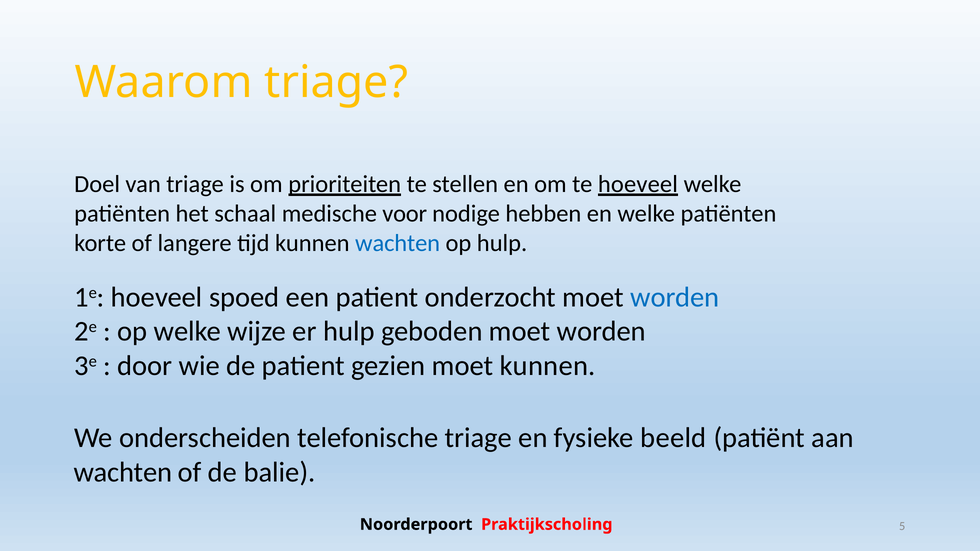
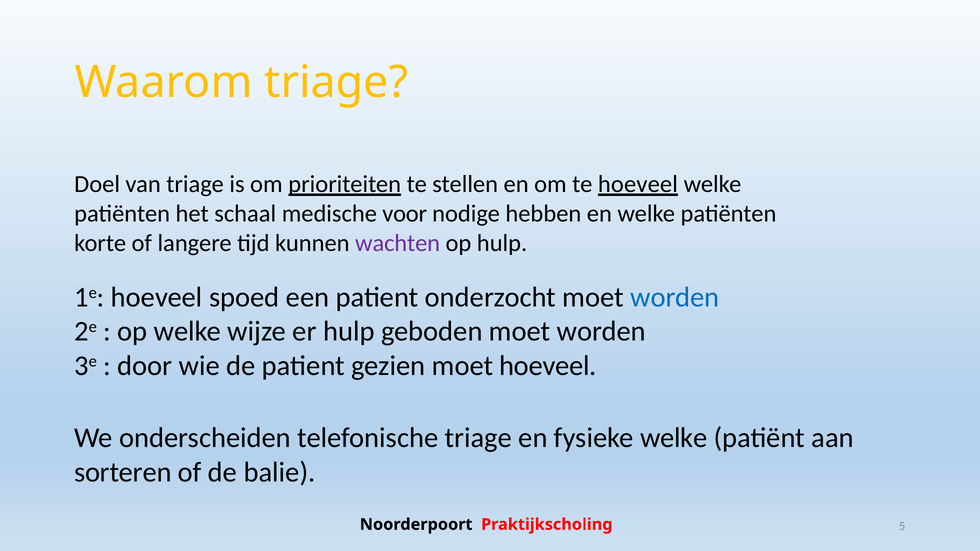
wachten colour: blue -> purple (398, 243)
moet kunnen: kunnen -> hoeveel (548, 366)
fysieke beeld: beeld -> welke (674, 438)
wachten: wachten -> sorteren (123, 472)
